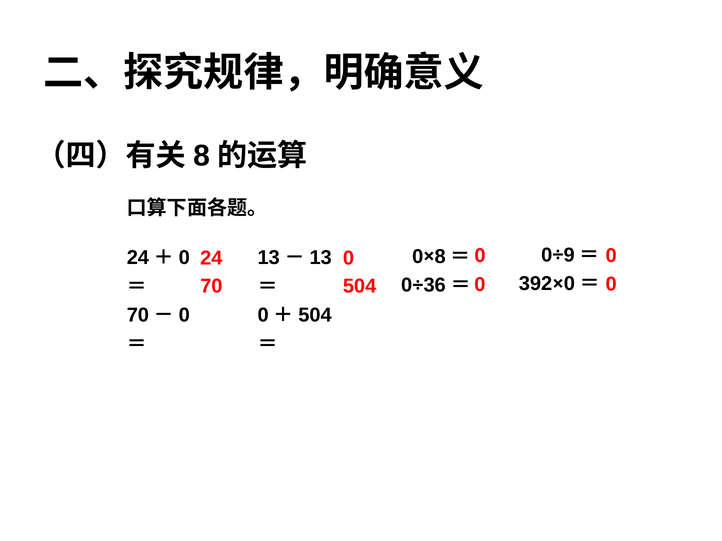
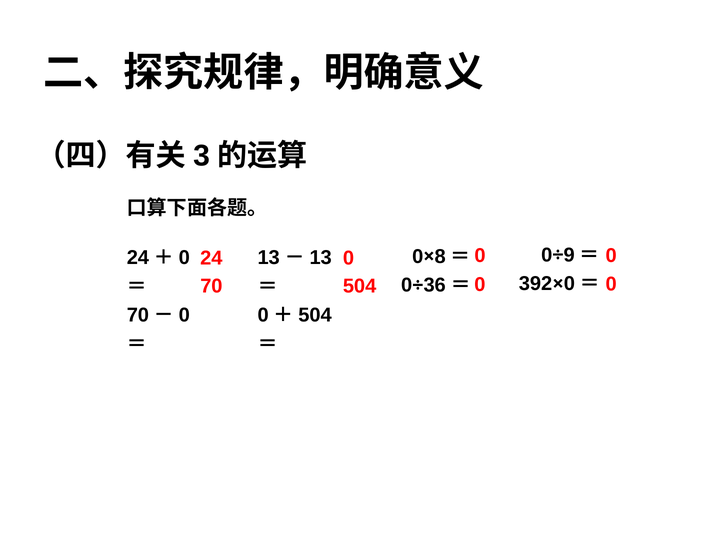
8: 8 -> 3 (202, 156)
